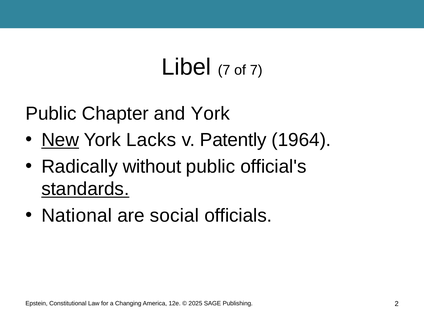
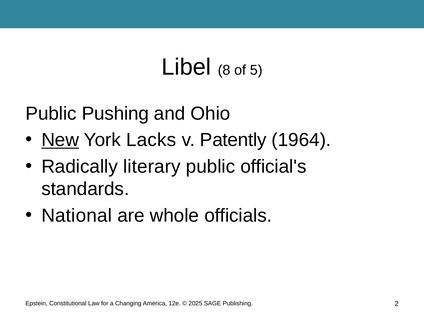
Libel 7: 7 -> 8 (224, 70)
of 7: 7 -> 5 (256, 70)
Chapter: Chapter -> Pushing (115, 114)
and York: York -> Ohio (210, 114)
without: without -> literary (152, 166)
standards underline: present -> none (85, 189)
social: social -> whole (175, 215)
